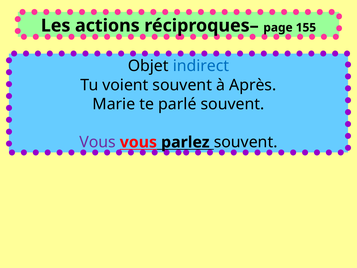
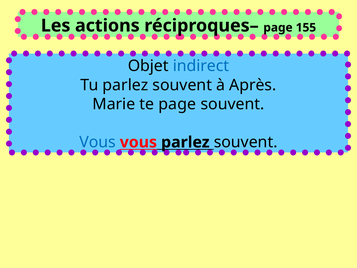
Tu voient: voient -> parlez (125, 85)
te parlé: parlé -> page (177, 104)
Vous colour: purple -> blue (98, 142)
